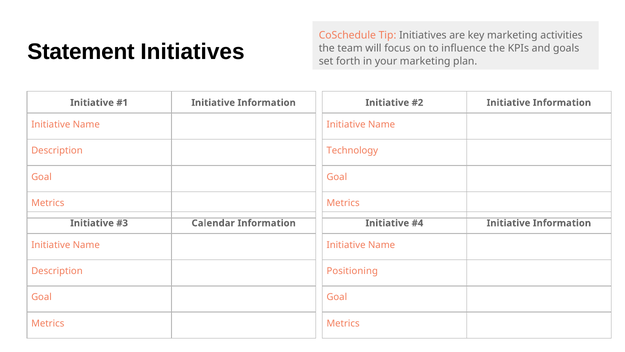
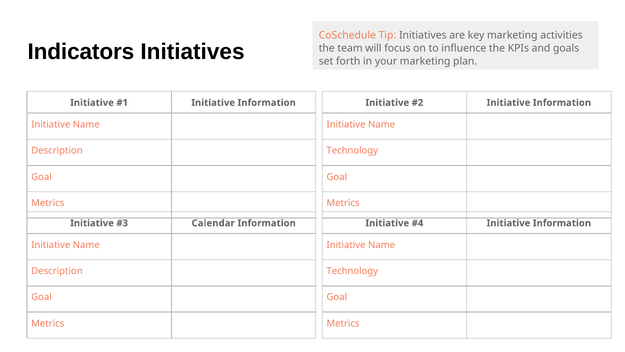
Statement: Statement -> Indicators (81, 52)
Positioning: Positioning -> Technology (352, 271)
